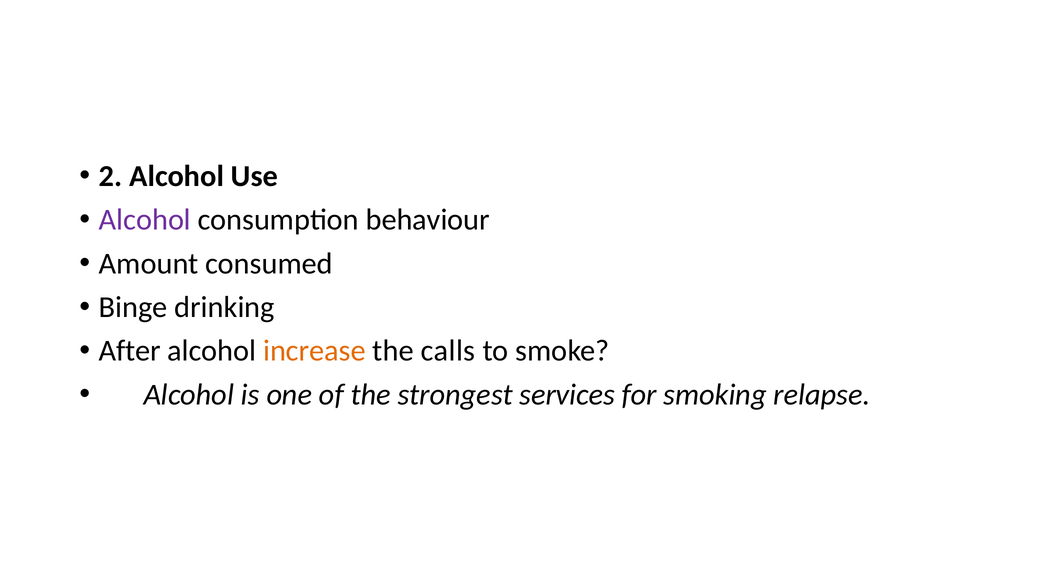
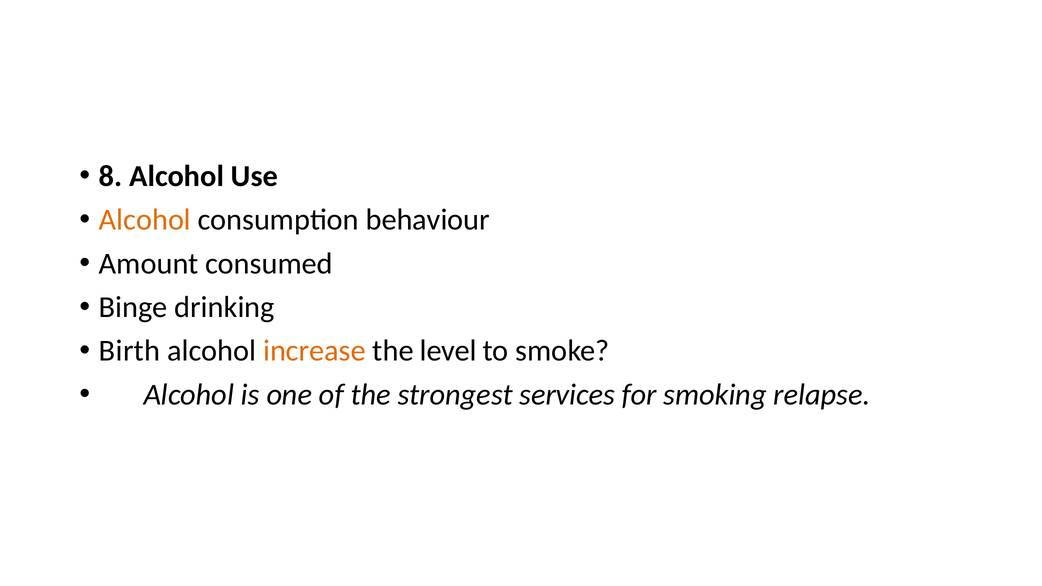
2: 2 -> 8 (111, 176)
Alcohol colour: purple -> orange (145, 220)
After: After -> Birth (130, 351)
calls: calls -> level (448, 351)
